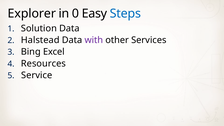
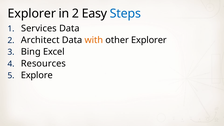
in 0: 0 -> 2 (76, 14)
Solution: Solution -> Services (39, 28)
Halstead: Halstead -> Architect (40, 40)
with colour: purple -> orange (94, 40)
other Services: Services -> Explorer (149, 40)
Service: Service -> Explore (37, 75)
